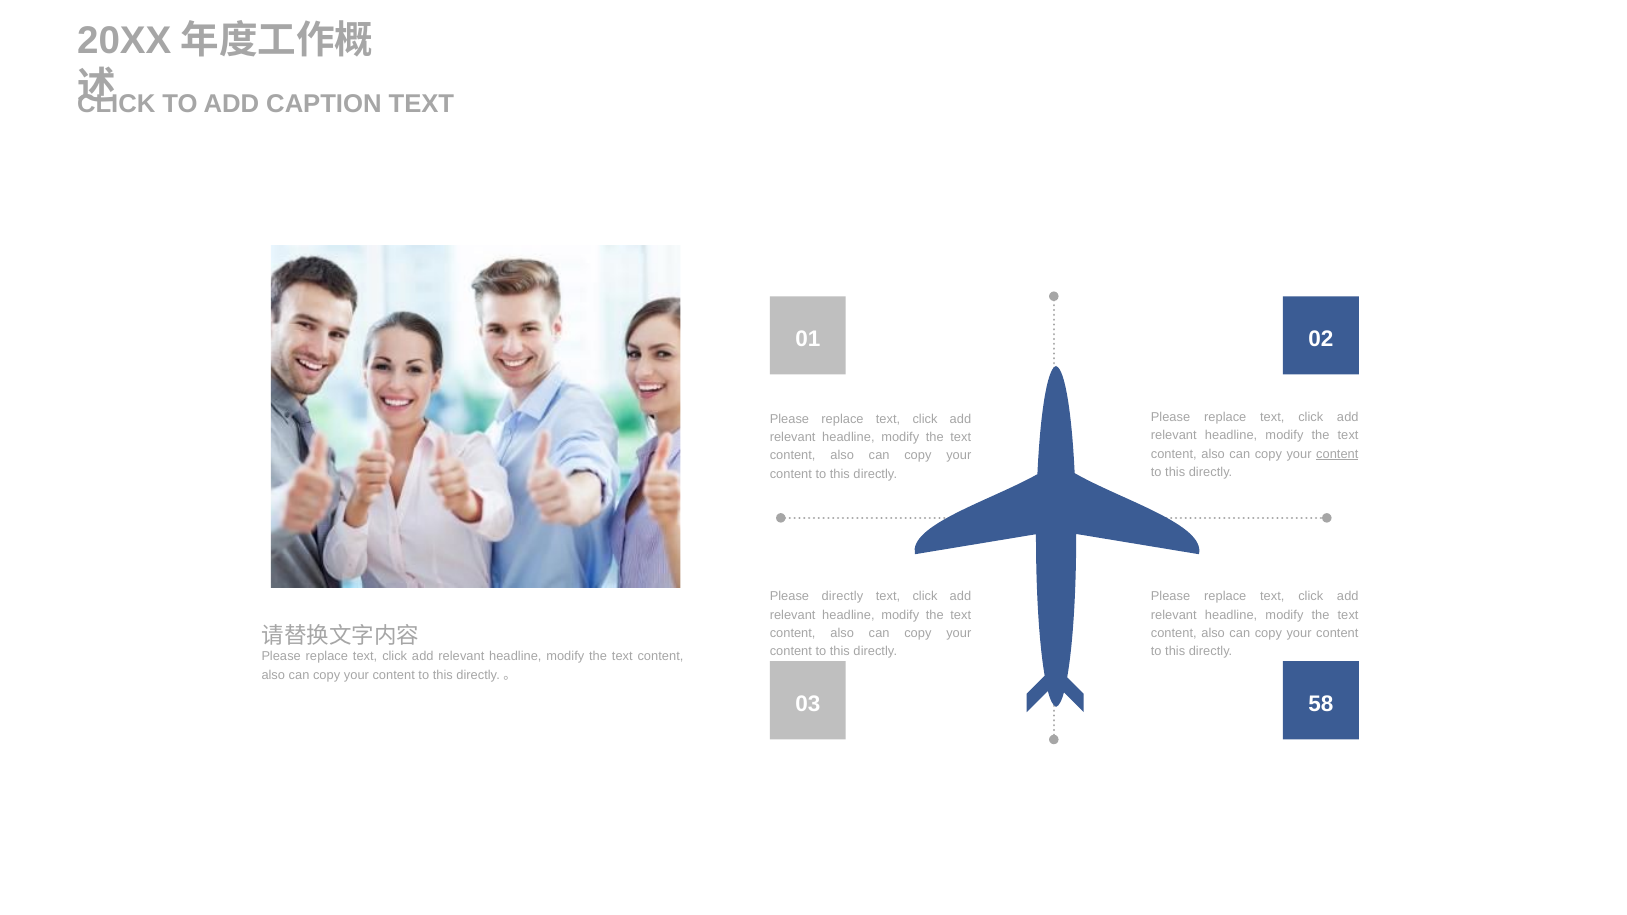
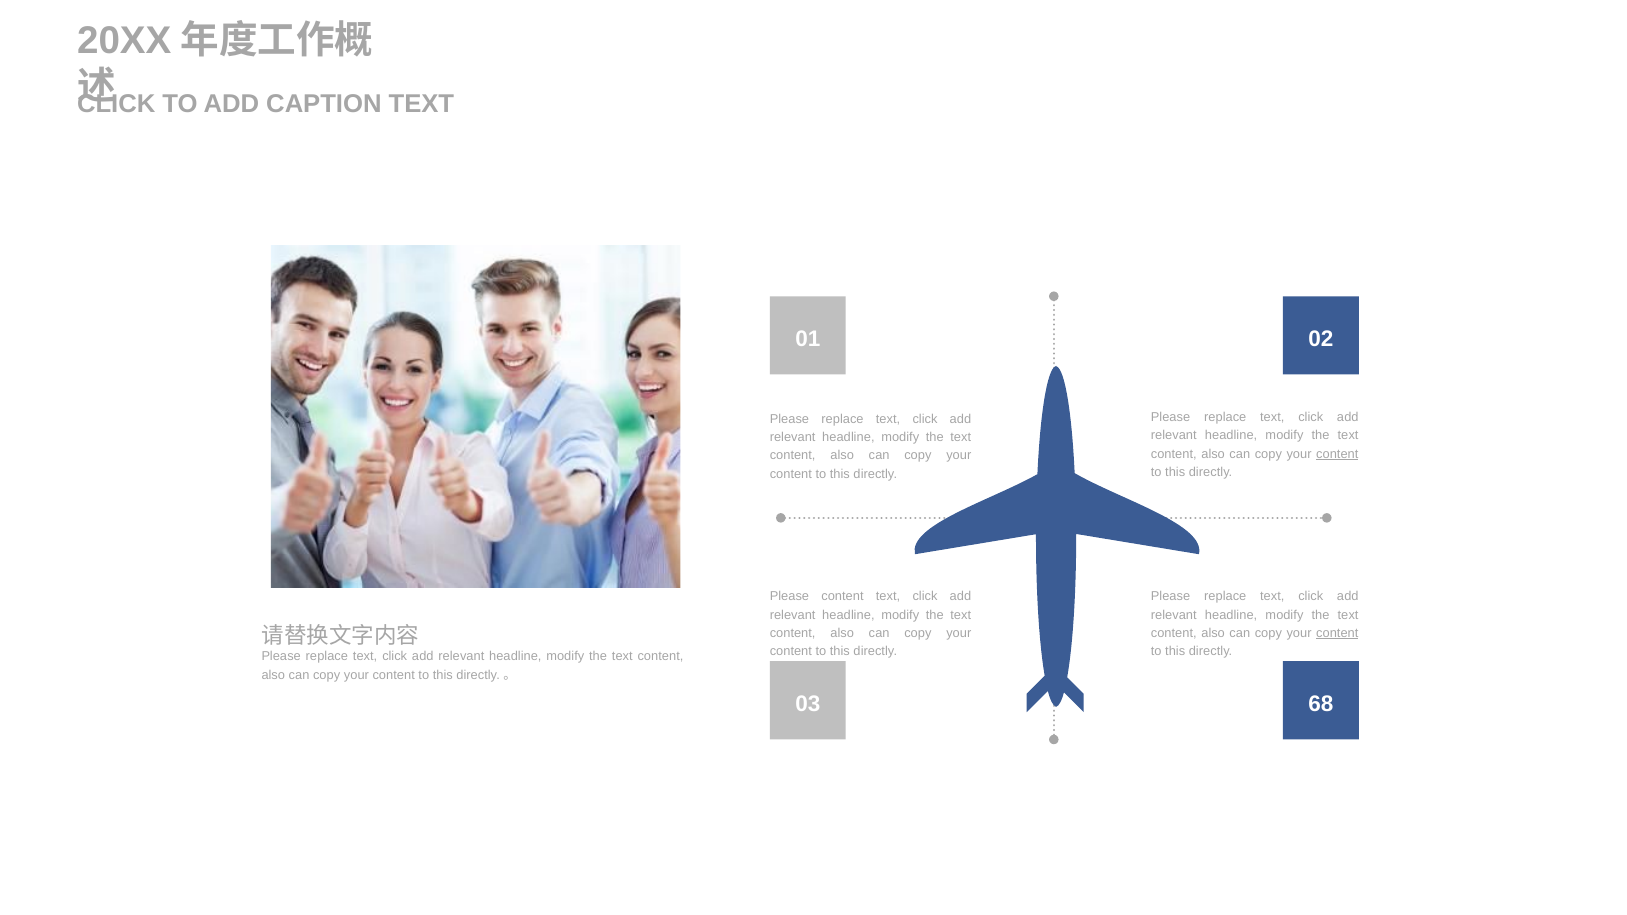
Please directly: directly -> content (843, 596)
content underline: none -> present (1337, 633)
58: 58 -> 68 (1321, 705)
